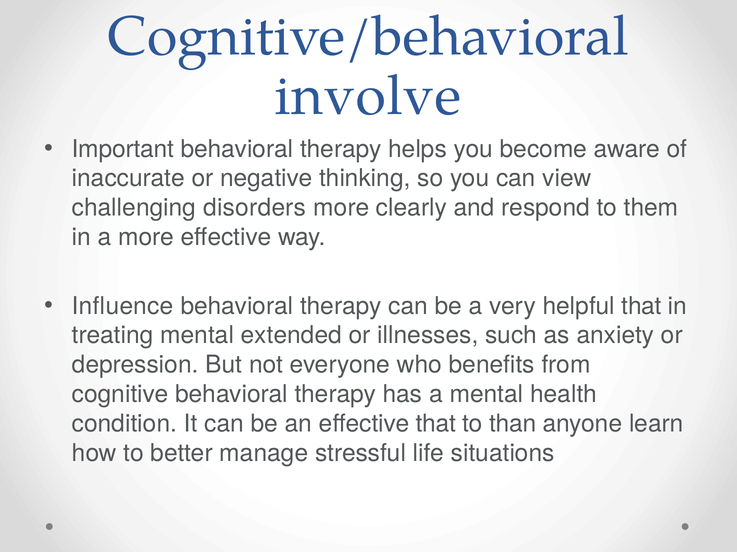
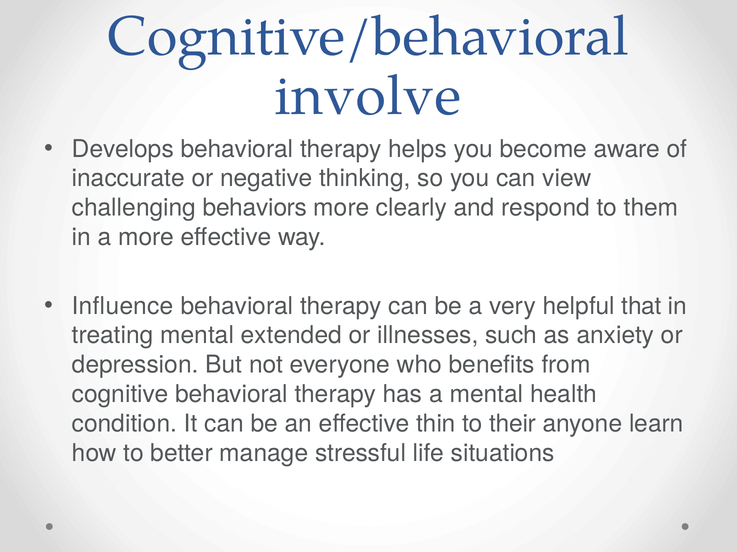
Important: Important -> Develops (123, 149)
disorders: disorders -> behaviors (255, 208)
effective that: that -> thin (436, 424)
than: than -> their (513, 424)
